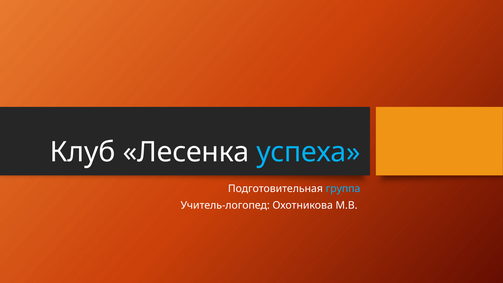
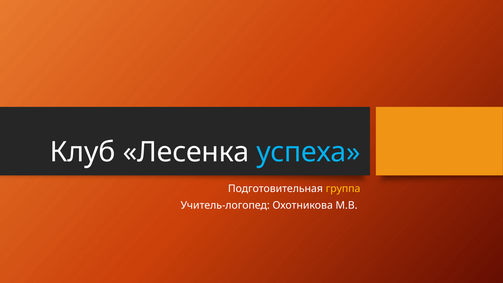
группа colour: light blue -> yellow (343, 189)
